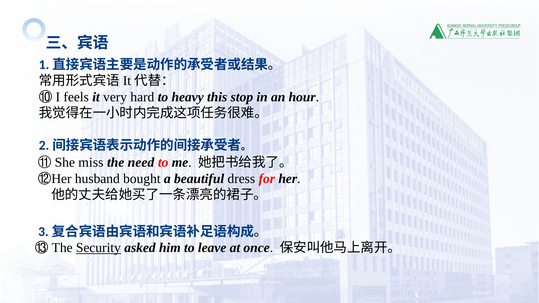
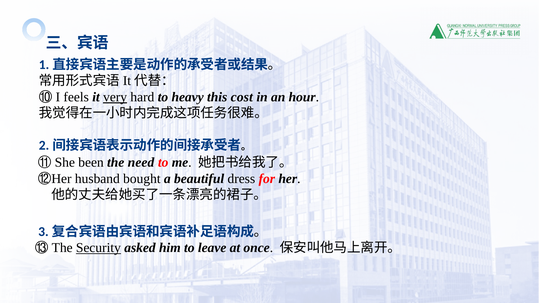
very underline: none -> present (115, 97)
stop: stop -> cost (242, 97)
miss: miss -> been (91, 163)
